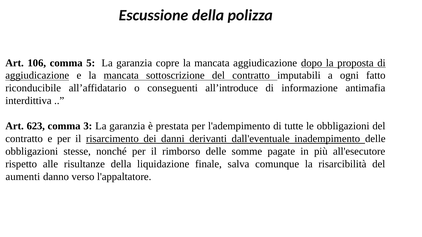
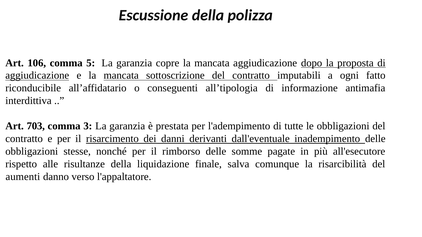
all’introduce: all’introduce -> all’tipologia (232, 88)
623: 623 -> 703 (36, 126)
